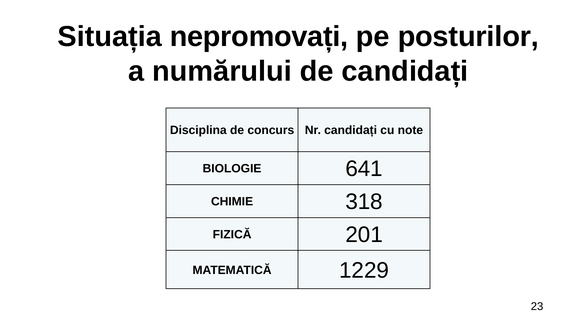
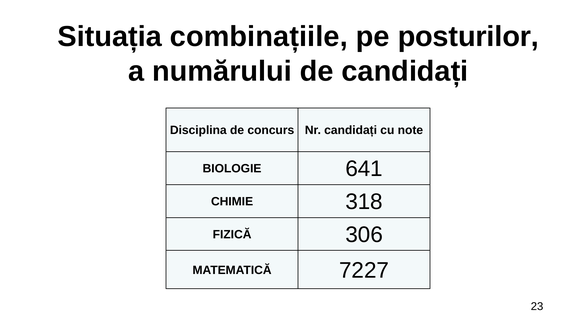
nepromovați: nepromovați -> combinațiile (259, 37)
201: 201 -> 306 (364, 235)
1229: 1229 -> 7227 (364, 270)
